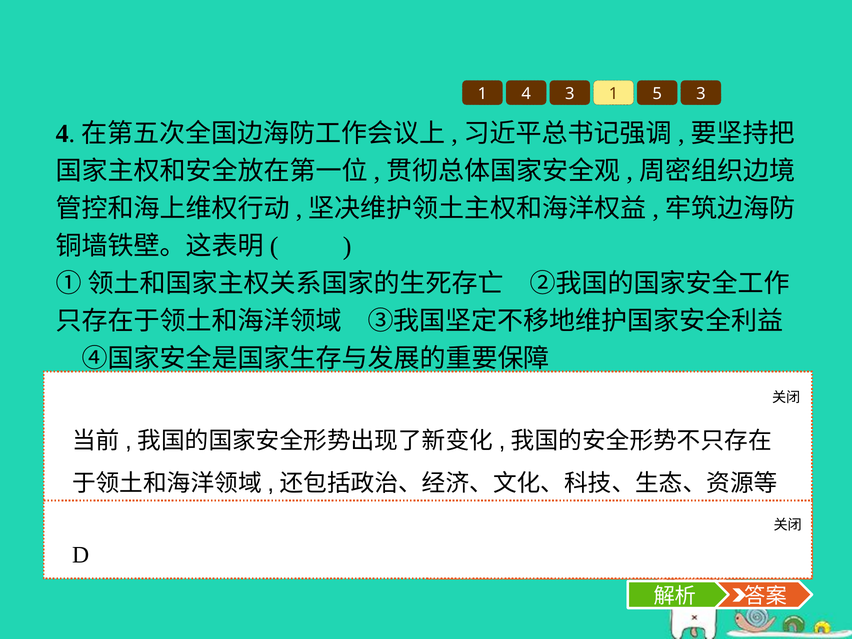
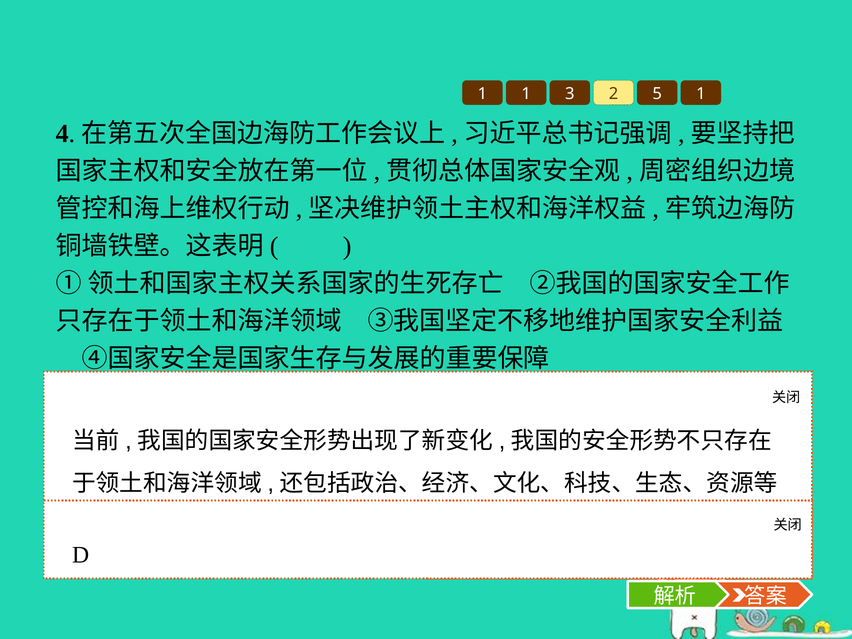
1 4: 4 -> 1 (526, 94)
3 1: 1 -> 2 (614, 94)
5 3: 3 -> 1 (701, 94)
